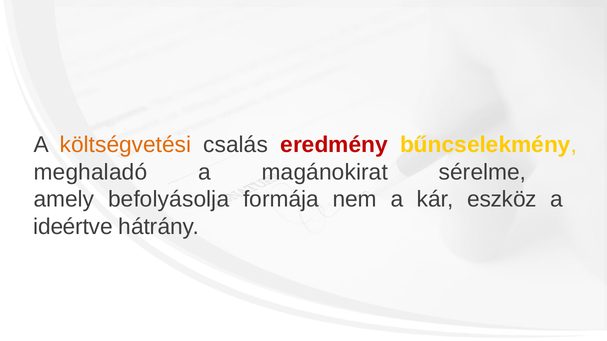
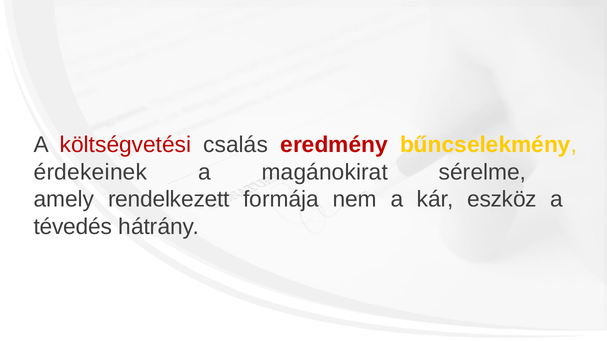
költségvetési colour: orange -> red (125, 145)
meghaladó: meghaladó -> érdekeinek (90, 172)
befolyásolja: befolyásolja -> rendelkezett (169, 200)
ideértve: ideértve -> tévedés (73, 227)
